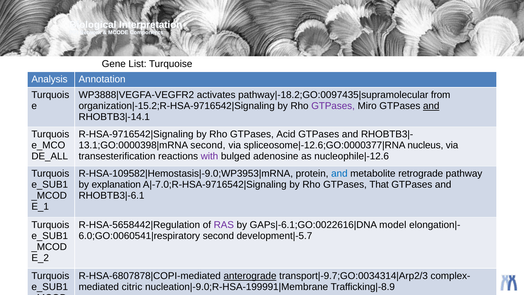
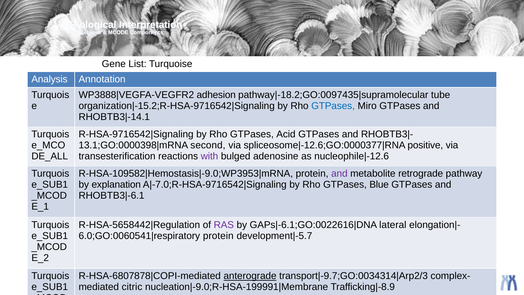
activates: activates -> adhesion (216, 95)
from: from -> tube (441, 95)
GTPases colour: purple -> blue (333, 106)
and underline: present -> none (431, 106)
nucleus: nucleus -> positive (425, 145)
and colour: blue -> purple (339, 174)
That: That -> Blue (379, 185)
model: model -> lateral (393, 225)
second: second -> protein (218, 236)
